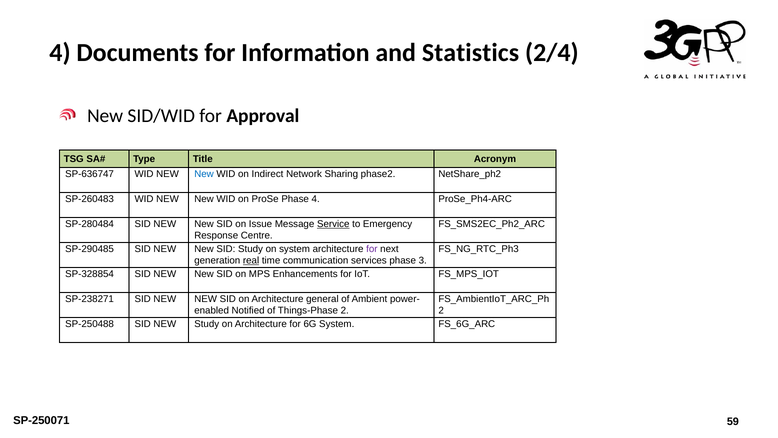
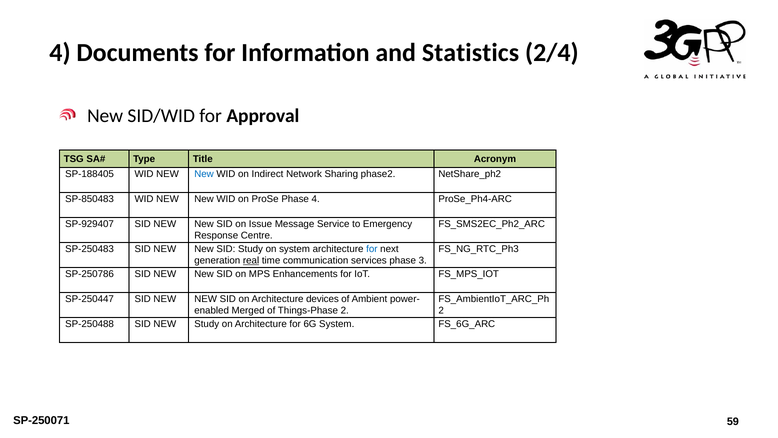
SP-636747: SP-636747 -> SP-188405 (90, 174)
SP-260483: SP-260483 -> SP-850483 (90, 199)
SP-280484: SP-280484 -> SP-929407 (90, 224)
Service underline: present -> none (333, 224)
SP-290485: SP-290485 -> SP-250483 (90, 249)
for colour: purple -> blue (372, 249)
SP-328854: SP-328854 -> SP-250786 (90, 274)
SP-238271: SP-238271 -> SP-250447 (90, 299)
general: general -> devices (322, 299)
Notified: Notified -> Merged (248, 310)
